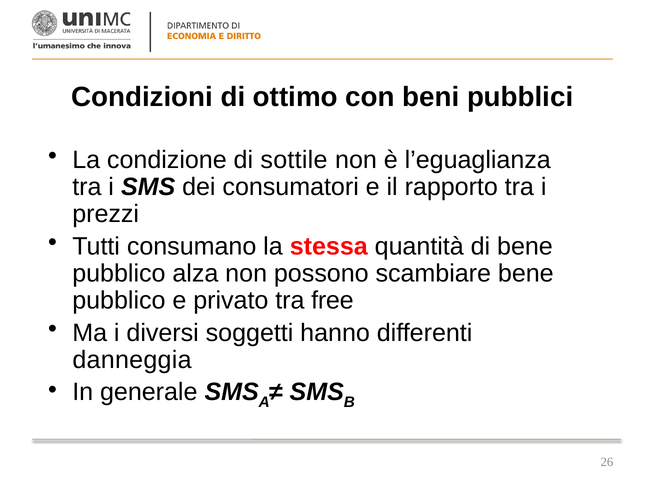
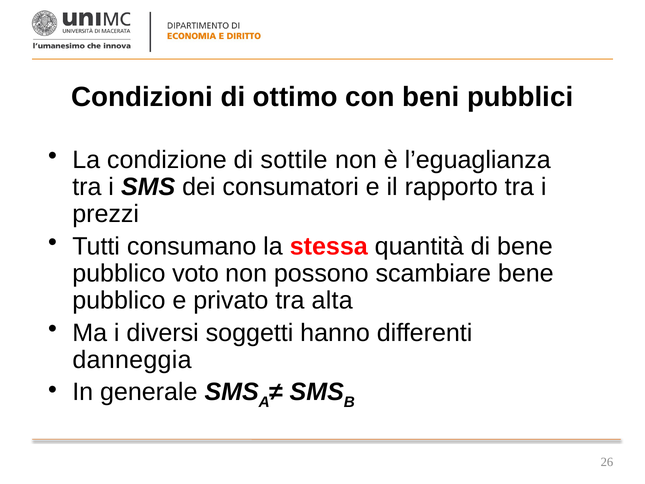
alza: alza -> voto (196, 273)
free: free -> alta (332, 300)
